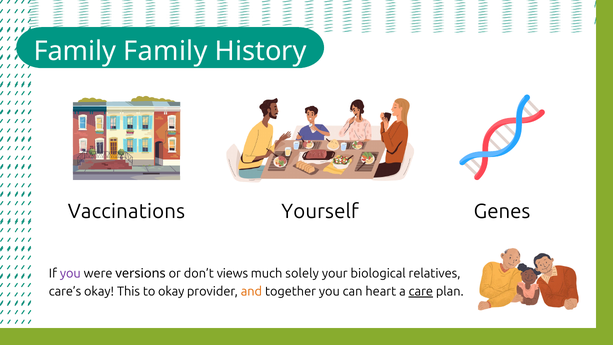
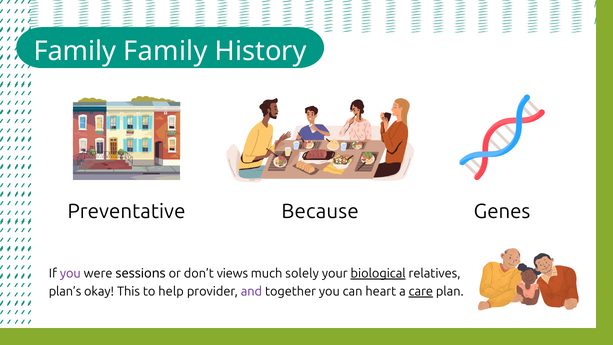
Vaccinations: Vaccinations -> Preventative (126, 212)
Yourself: Yourself -> Because (320, 212)
versions: versions -> sessions (141, 273)
biological underline: none -> present (378, 273)
care’s: care’s -> plan’s (65, 291)
to okay: okay -> help (171, 291)
and colour: orange -> purple (251, 291)
